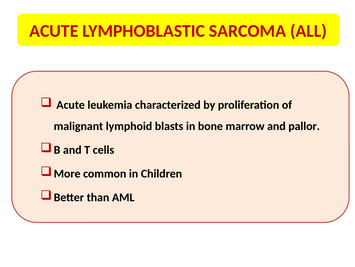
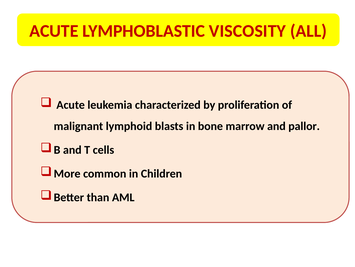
SARCOMA: SARCOMA -> VISCOSITY (247, 31)
